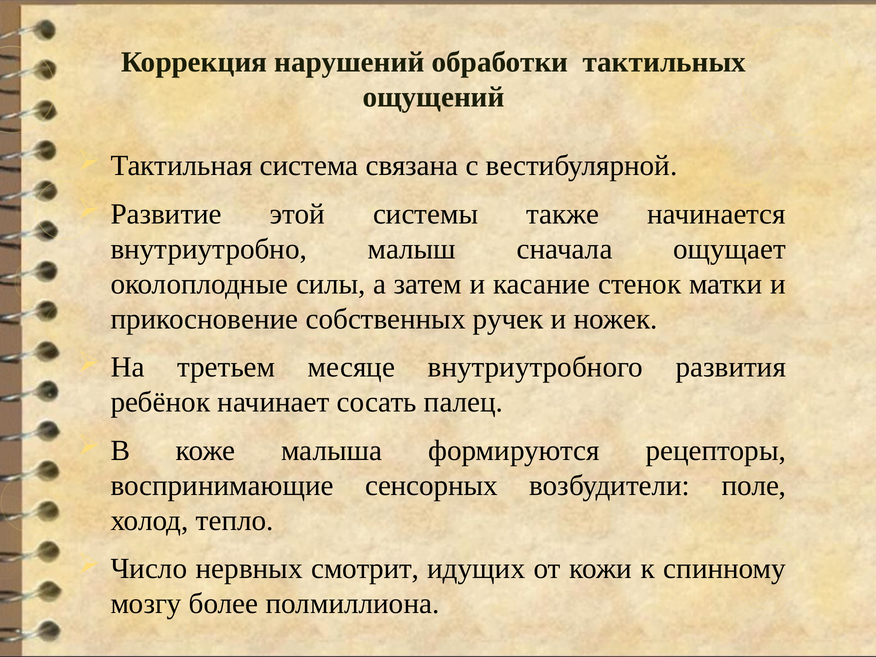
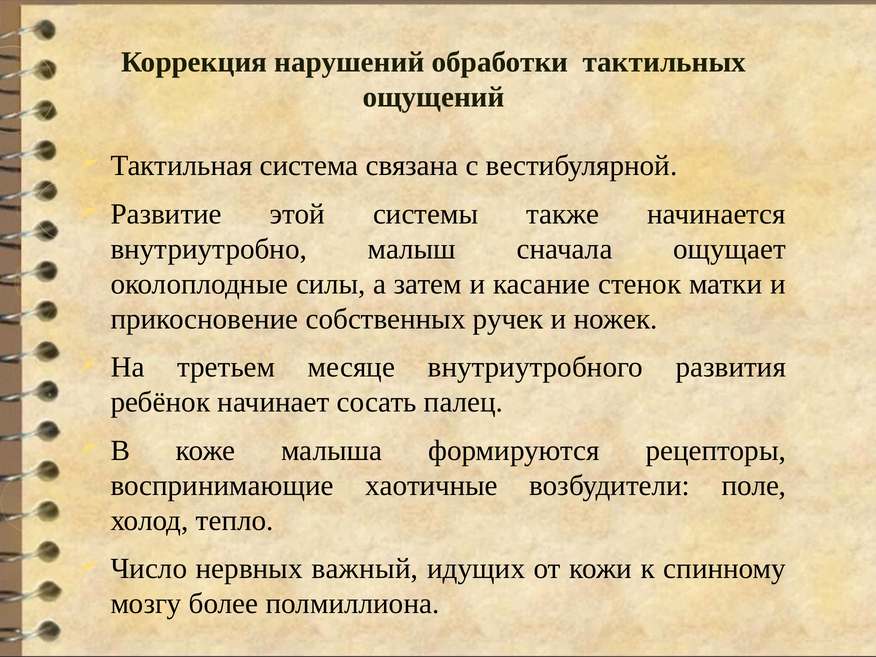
сенсорных: сенсорных -> хаотичные (432, 485)
смотрит: смотрит -> важный (365, 569)
